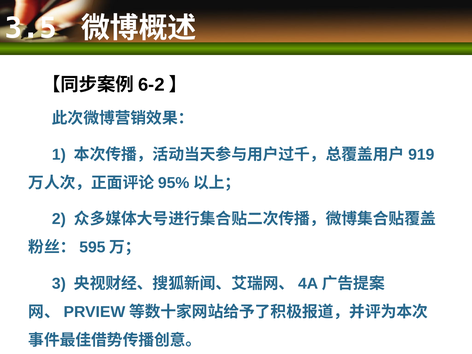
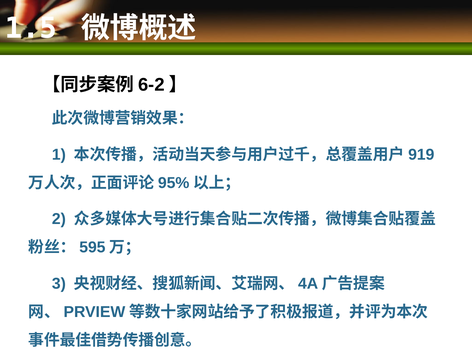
3.5: 3.5 -> 1.5 (31, 28)
